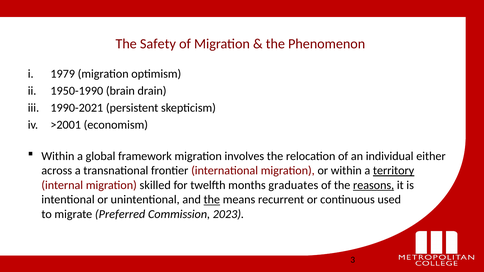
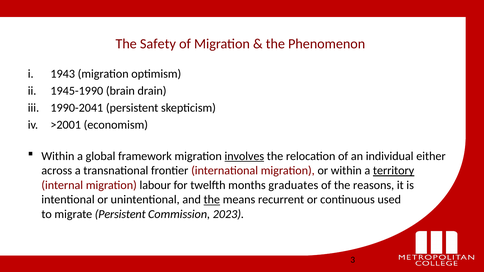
1979: 1979 -> 1943 (63, 74)
1950-1990: 1950-1990 -> 1945-1990 (77, 91)
1990-2021: 1990-2021 -> 1990-2041 (77, 108)
involves underline: none -> present (244, 156)
skilled: skilled -> labour (155, 185)
reasons underline: present -> none (374, 185)
migrate Preferred: Preferred -> Persistent (120, 214)
